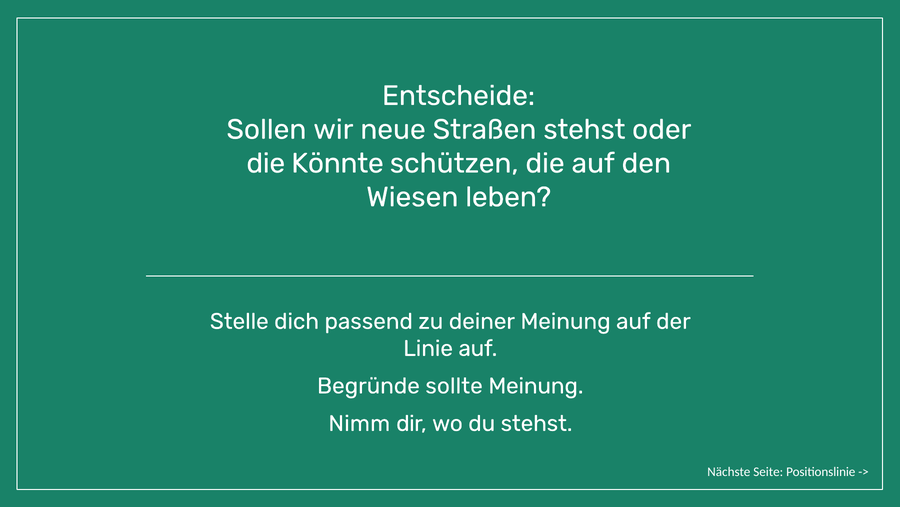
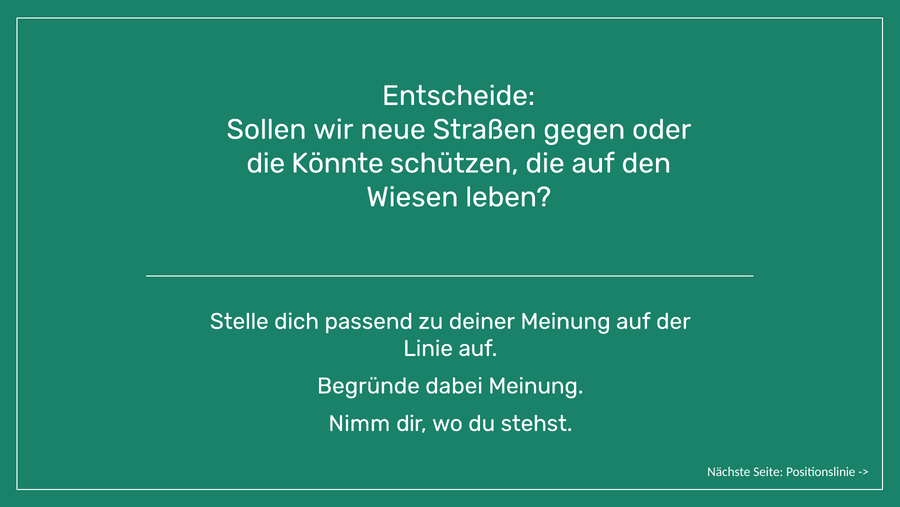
Straßen stehst: stehst -> gegen (584, 129)
sollte: sollte -> dabei (454, 385)
